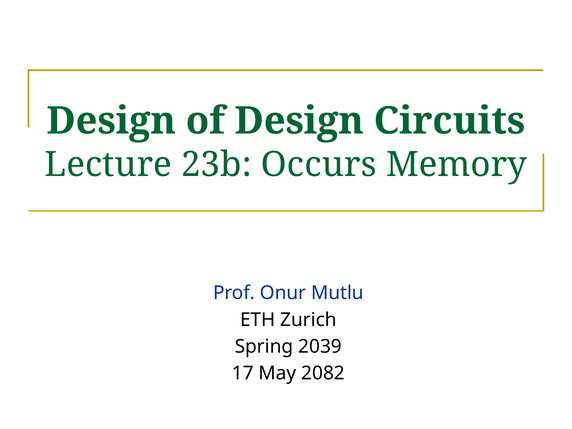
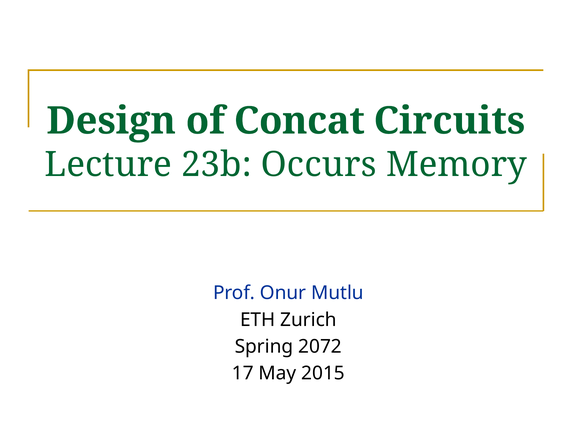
of Design: Design -> Concat (299, 121)
2039: 2039 -> 2072 (320, 346)
2082: 2082 -> 2015 (323, 373)
